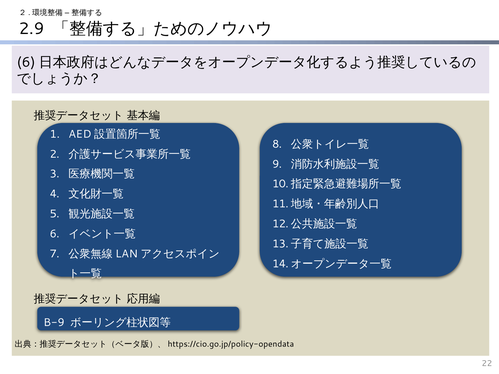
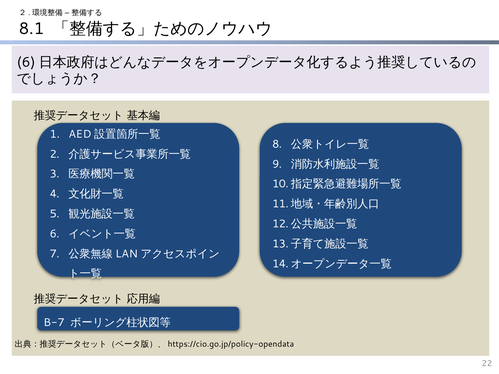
2.9: 2.9 -> 8.1 (32, 29)
B-9: B-9 -> B-7 (54, 323)
